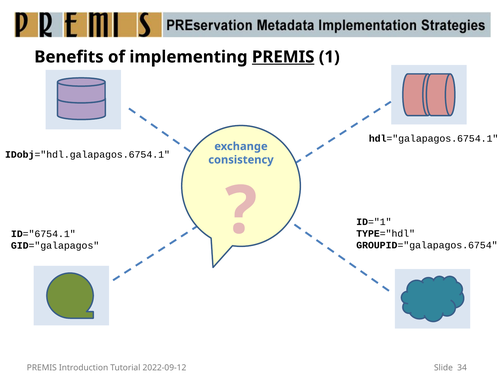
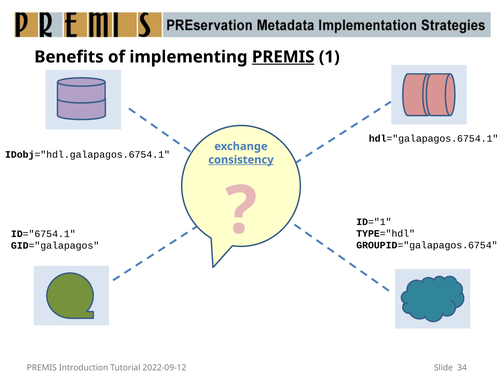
consistency underline: none -> present (241, 160)
